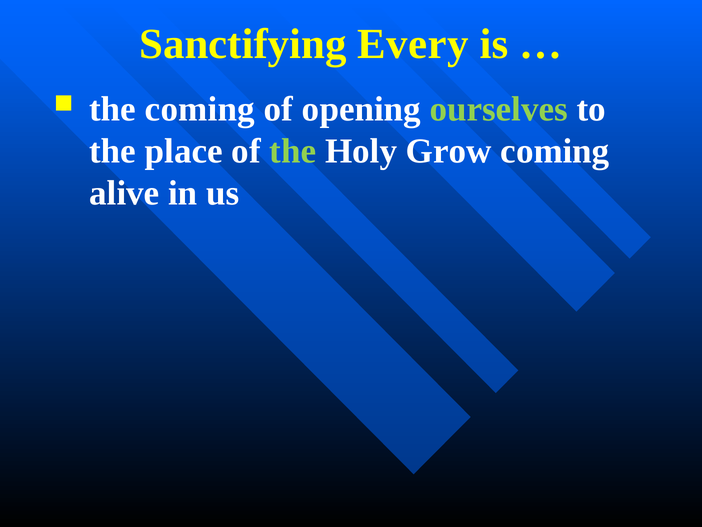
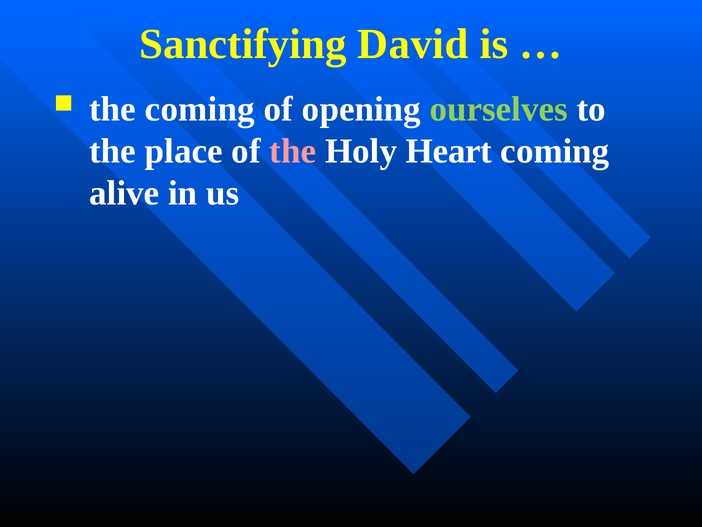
Every: Every -> David (413, 44)
the colour: light green -> pink (293, 151)
Grow: Grow -> Heart (449, 151)
